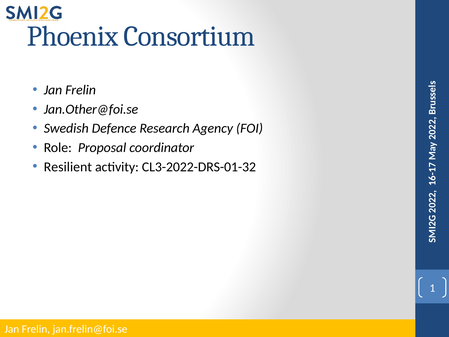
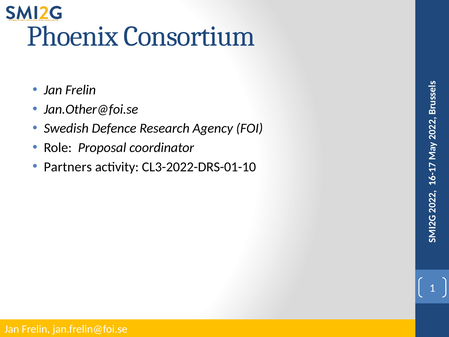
Resilient: Resilient -> Partners (68, 167)
CL3-2022-DRS-01-32: CL3-2022-DRS-01-32 -> CL3-2022-DRS-01-10 (199, 167)
